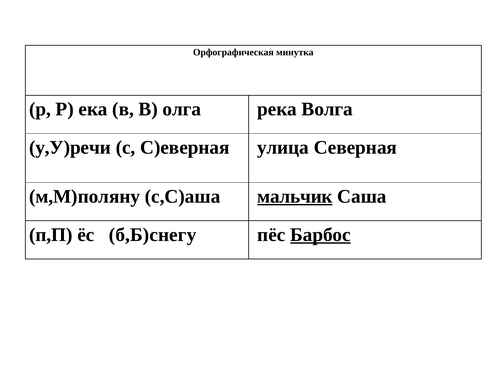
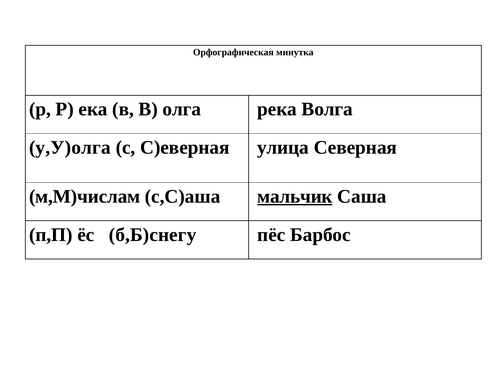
у,У)речи: у,У)речи -> у,У)олга (70, 148)
м,М)поляну: м,М)поляну -> м,М)числам (85, 197)
Барбос underline: present -> none (320, 235)
